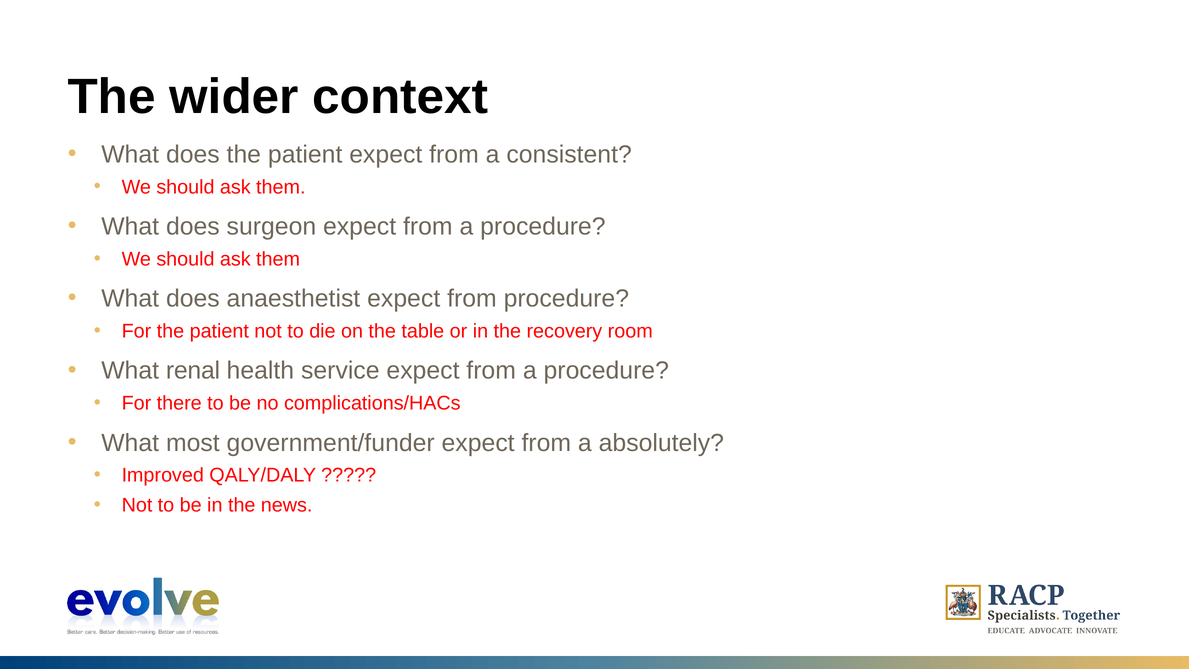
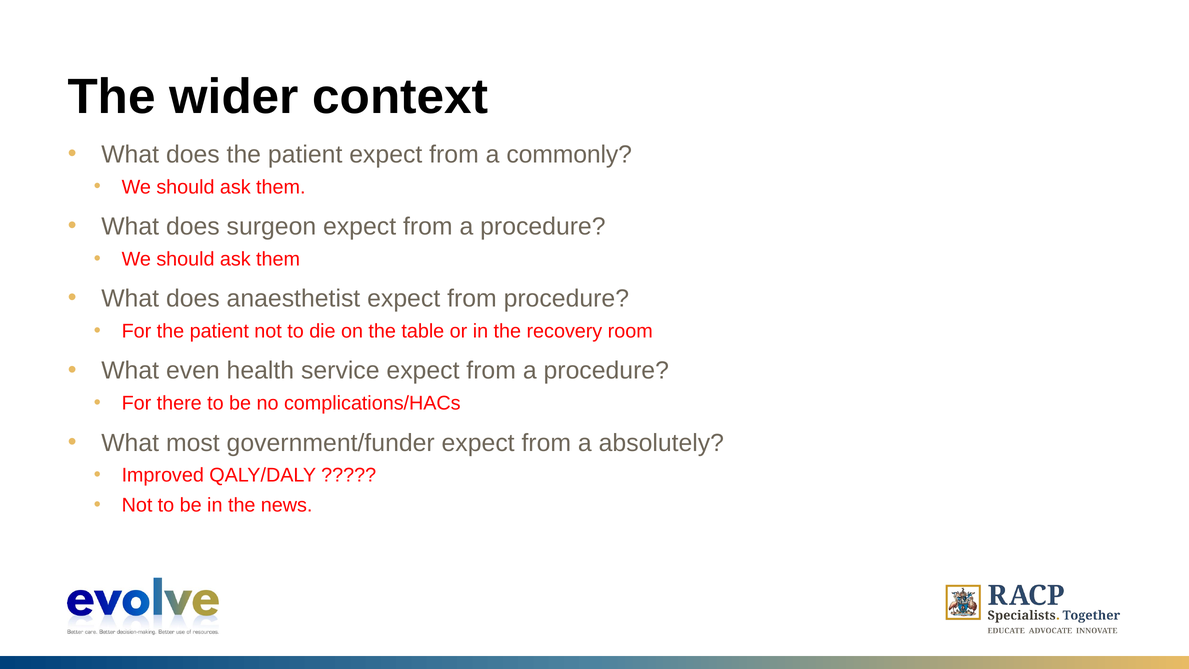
consistent: consistent -> commonly (569, 154)
renal: renal -> even (193, 371)
